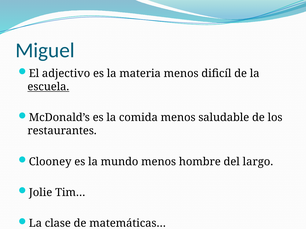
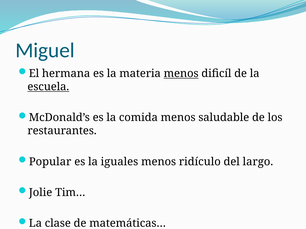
adjectivo: adjectivo -> hermana (66, 74)
menos underline: none -> present (181, 74)
Clooney: Clooney -> Popular (50, 162)
mundo: mundo -> iguales (119, 162)
hombre: hombre -> ridículo (200, 162)
